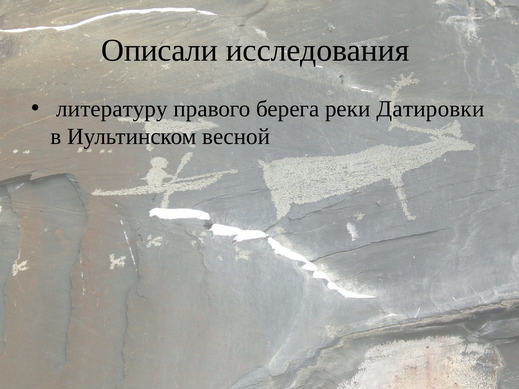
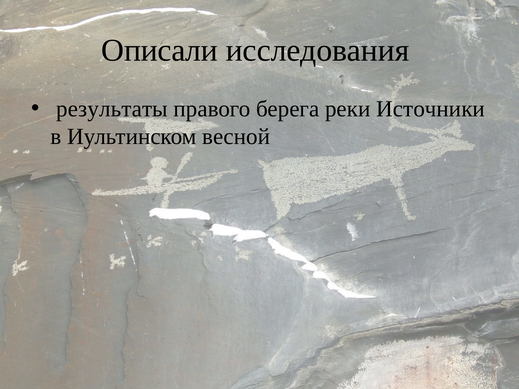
литературу: литературу -> результаты (112, 109)
Датировки: Датировки -> Источники (431, 109)
